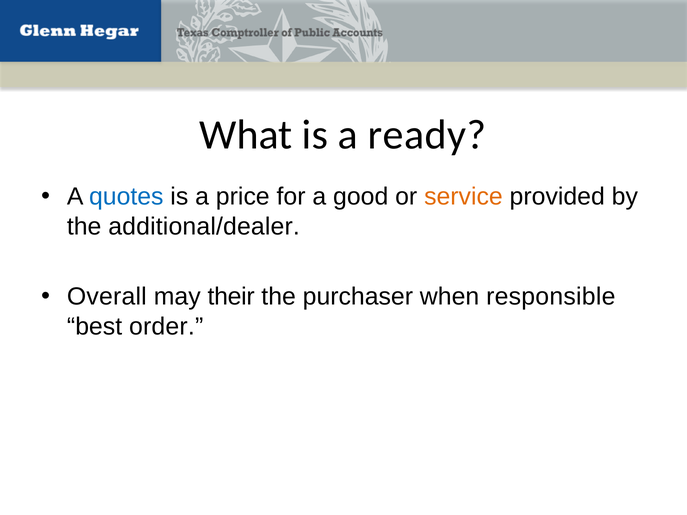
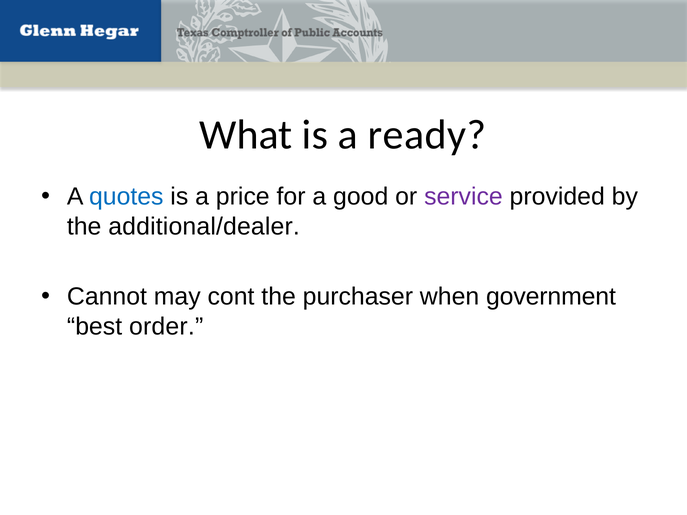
service colour: orange -> purple (463, 197)
Overall: Overall -> Cannot (107, 297)
their: their -> cont (231, 297)
responsible: responsible -> government (551, 297)
